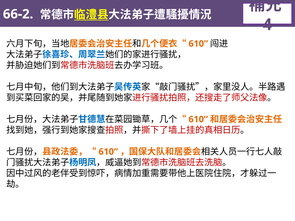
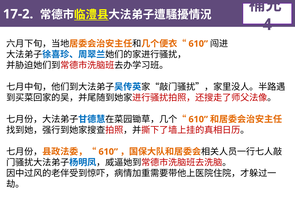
66-2: 66-2 -> 17-2 (18, 14)
